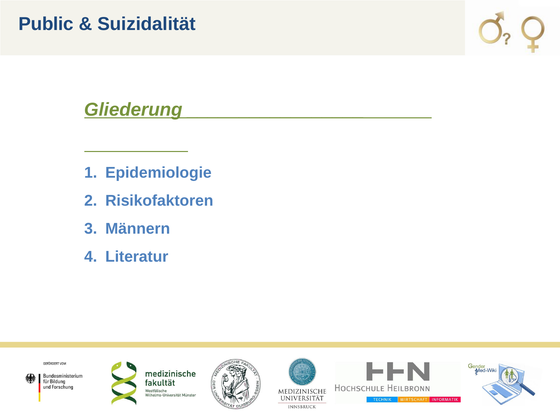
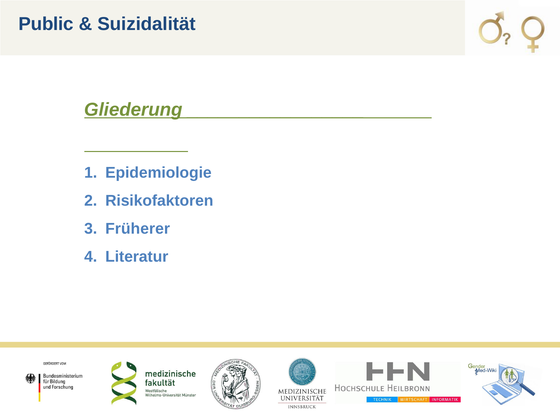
Männern: Männern -> Früherer (138, 229)
